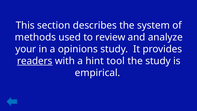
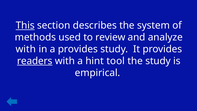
This underline: none -> present (25, 25)
your: your -> with (26, 49)
a opinions: opinions -> provides (78, 49)
